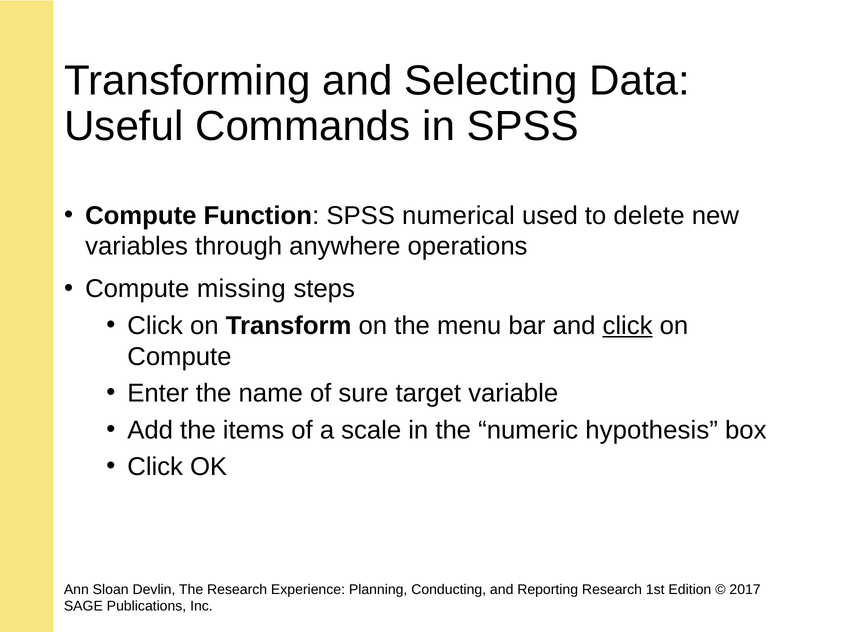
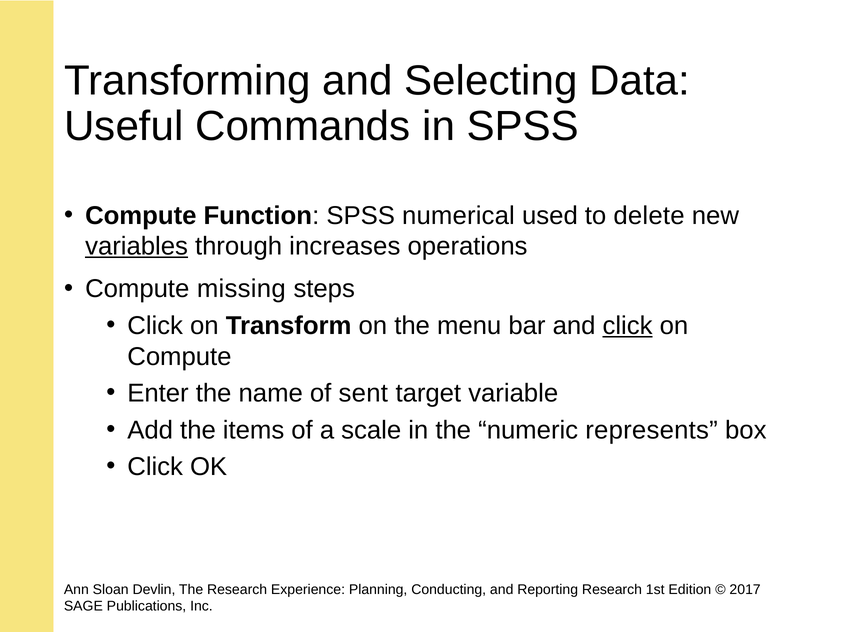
variables underline: none -> present (137, 246)
anywhere: anywhere -> increases (345, 246)
sure: sure -> sent (363, 393)
hypothesis: hypothesis -> represents (652, 430)
